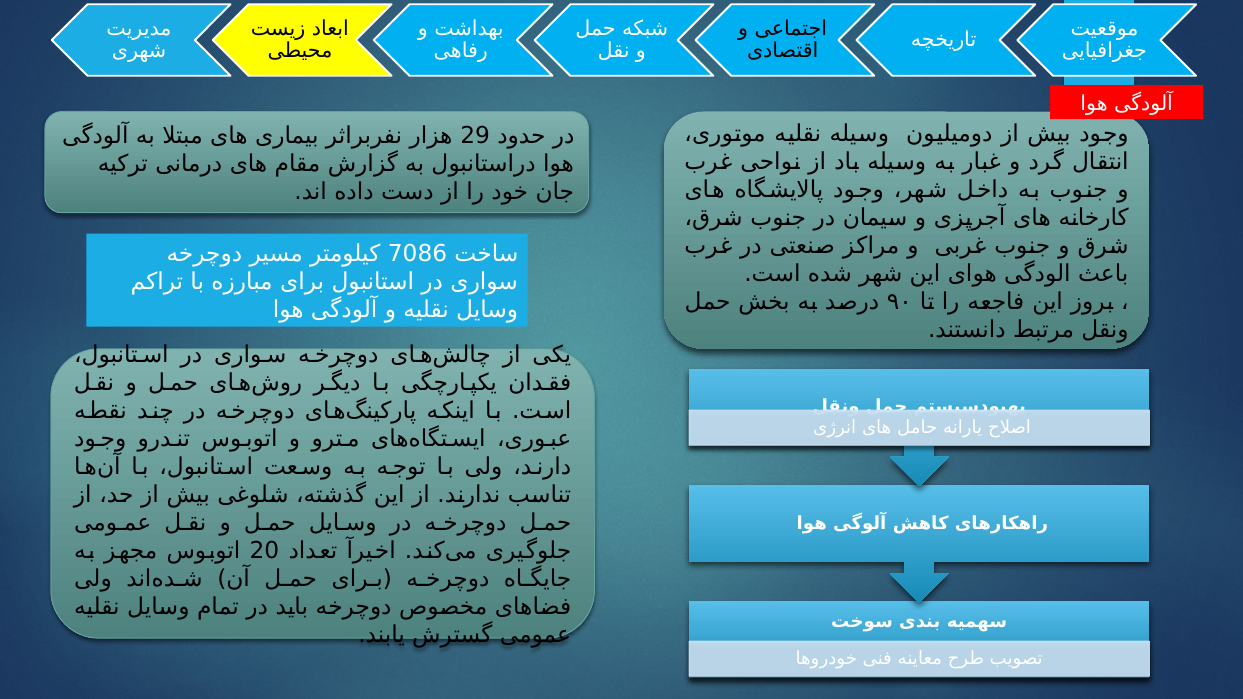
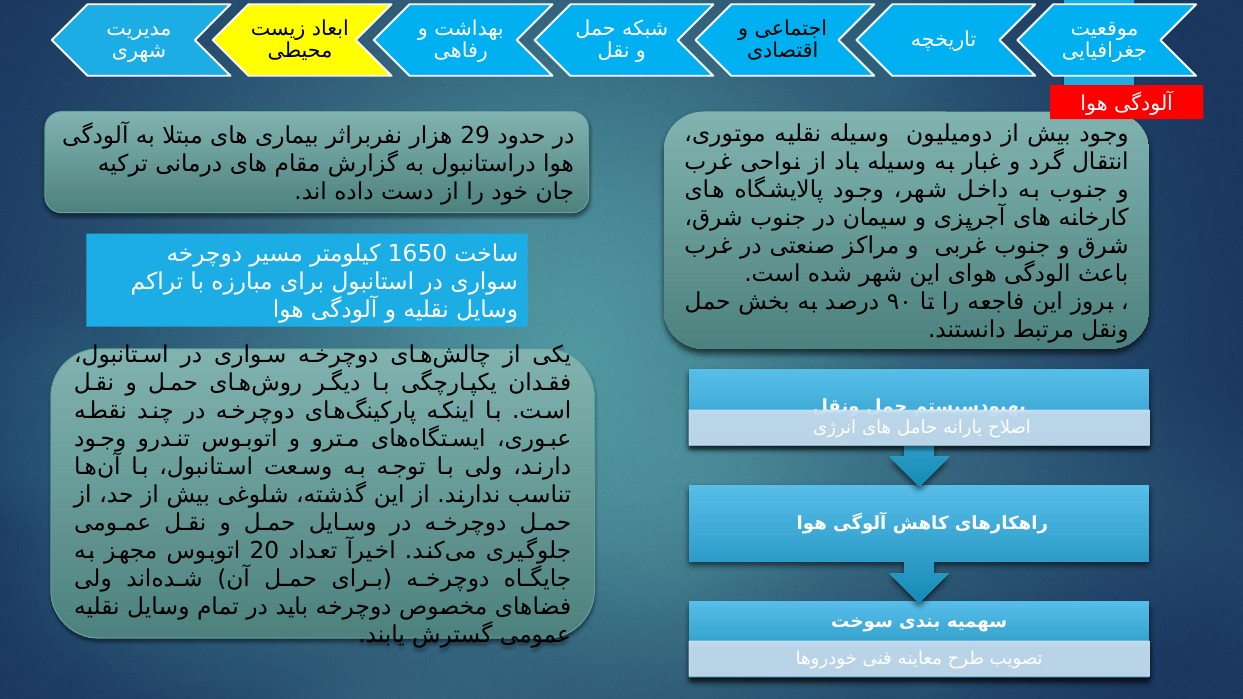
7086: 7086 -> 1650 (418, 254)
